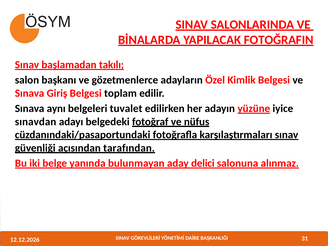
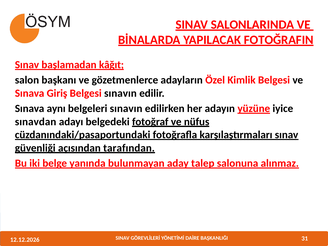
takılı: takılı -> kâğıt (111, 65)
Belgesi toplam: toplam -> sınavın (120, 93)
belgeleri tuvalet: tuvalet -> sınavın (126, 109)
delici: delici -> talep (203, 163)
